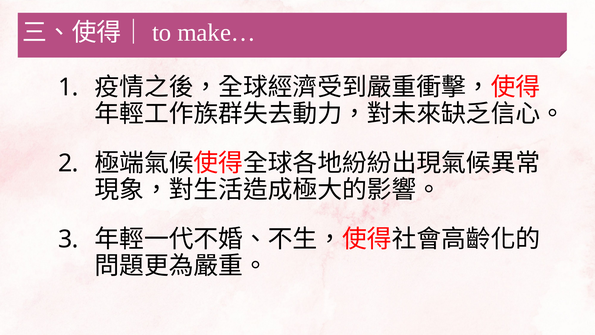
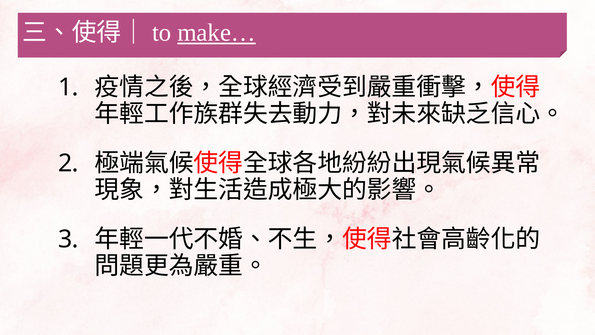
make… underline: none -> present (217, 33)
